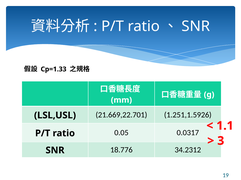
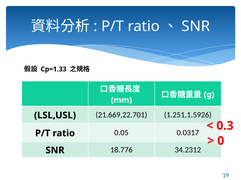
1.1: 1.1 -> 0.3 (225, 126)
3: 3 -> 0 (221, 141)
